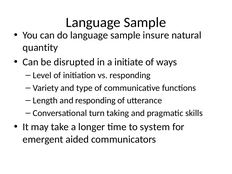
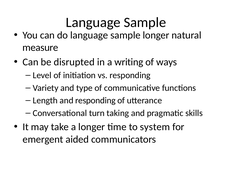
sample insure: insure -> longer (156, 35)
quantity: quantity -> measure (40, 48)
initiate: initiate -> writing (129, 62)
